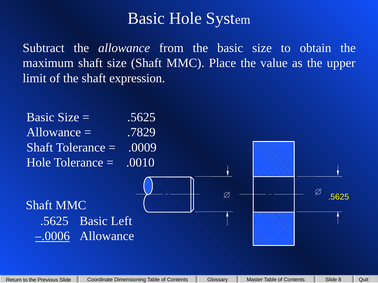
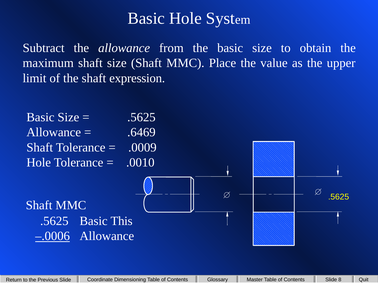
.7829: .7829 -> .6469 (141, 133)
Left: Left -> This (122, 221)
